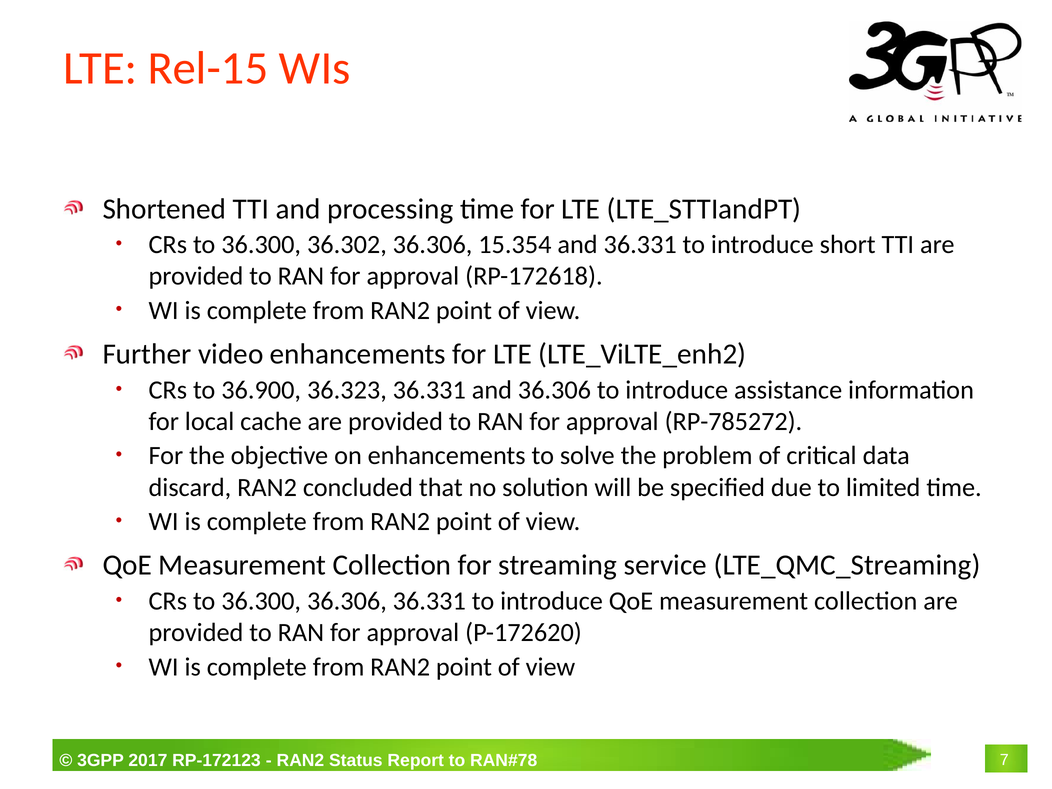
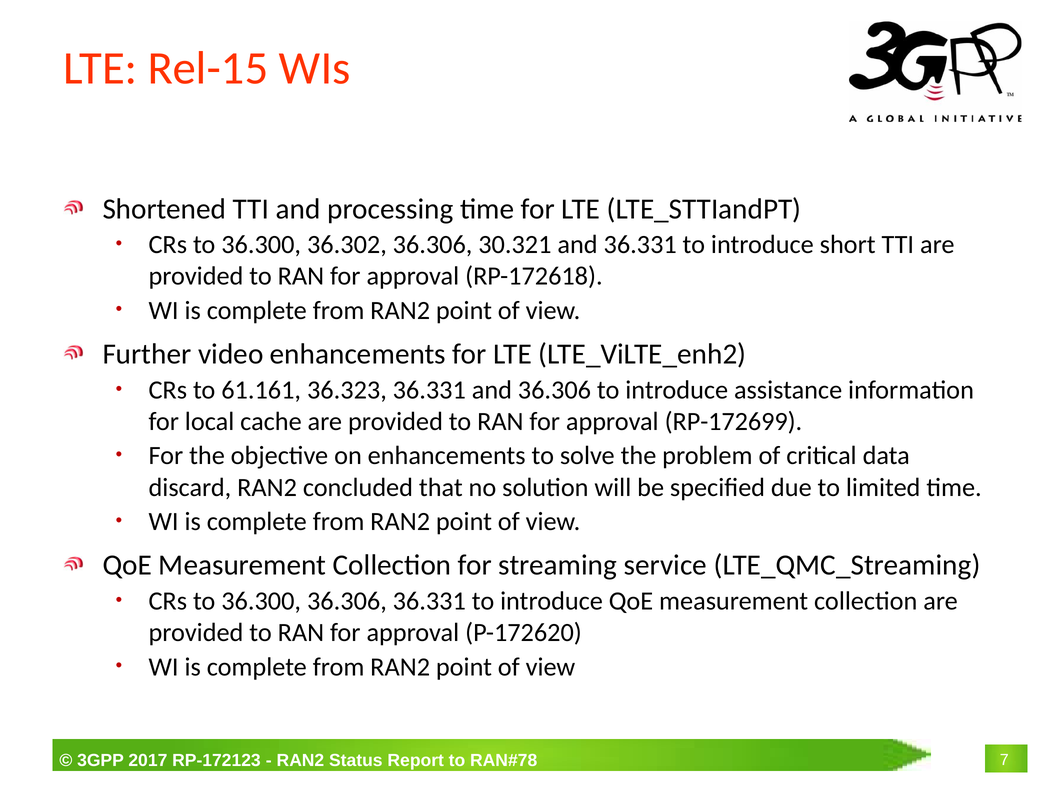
15.354: 15.354 -> 30.321 (515, 245)
36.900: 36.900 -> 61.161 (261, 390)
RP-785272: RP-785272 -> RP-172699 (733, 422)
